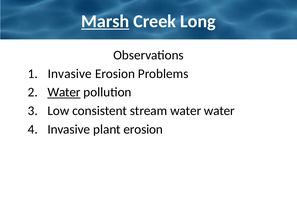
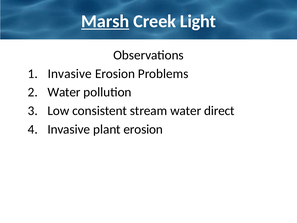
Long: Long -> Light (198, 21)
Water underline: present -> none (64, 92)
water water: water -> direct (219, 111)
